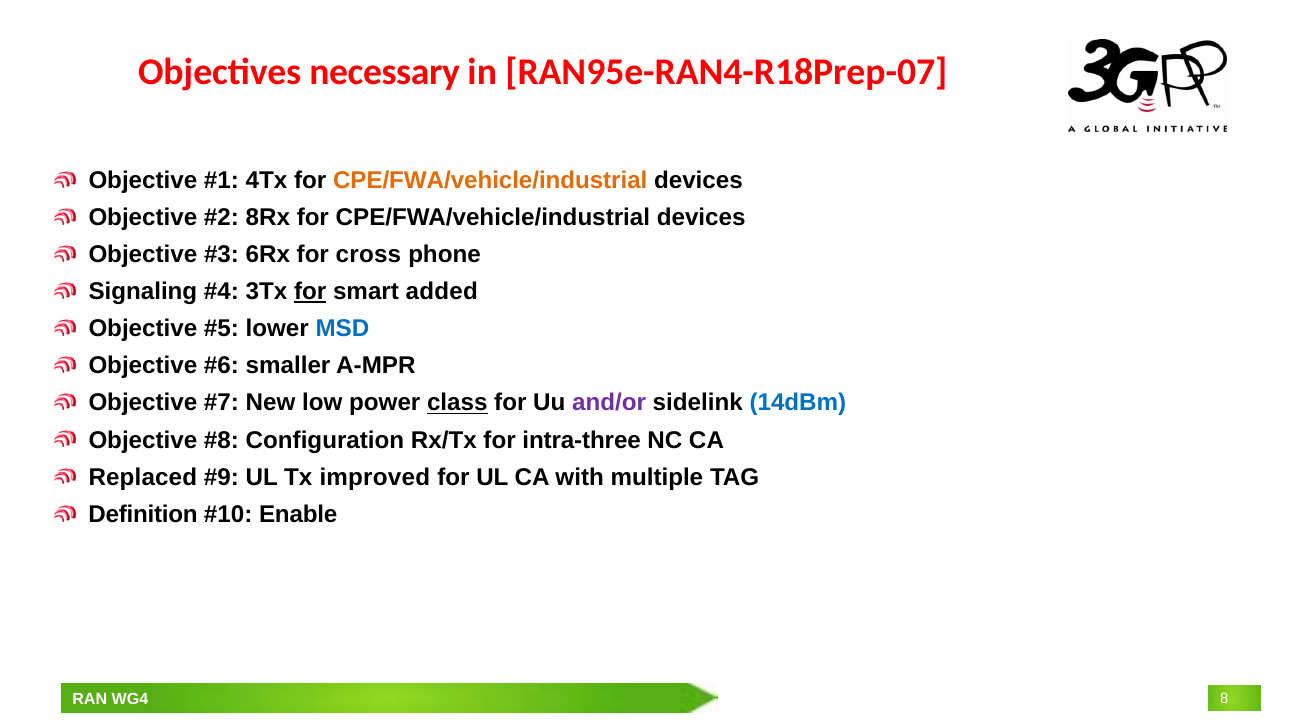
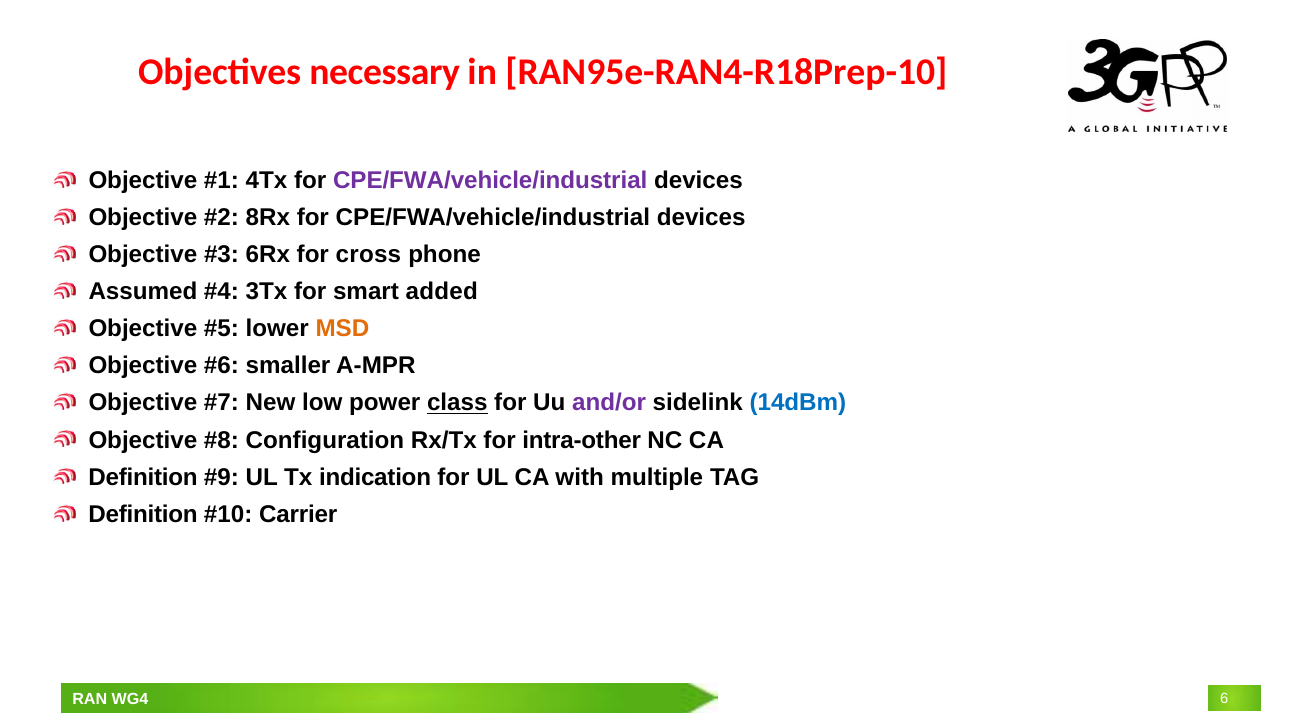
RAN95e-RAN4-R18Prep-07: RAN95e-RAN4-R18Prep-07 -> RAN95e-RAN4-R18Prep-10 (726, 72)
CPE/FWA/vehicle/industrial colour: orange -> purple (490, 180)
Signaling: Signaling -> Assumed (143, 292)
for underline: present -> none (310, 292)
MSD colour: blue -> orange (342, 329)
intra-three: intra-three -> intra-other (582, 440)
Replaced: Replaced -> Definition (143, 477)
improved: improved -> indication (375, 477)
Enable: Enable -> Carrier (298, 514)
8: 8 -> 6 (1224, 699)
